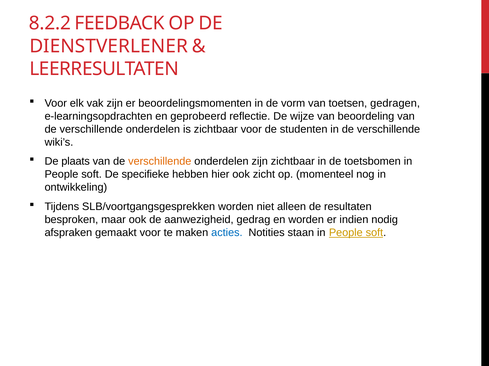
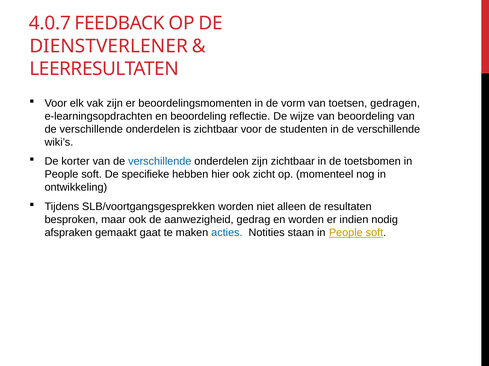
8.2.2: 8.2.2 -> 4.0.7 (50, 23)
en geprobeerd: geprobeerd -> beoordeling (198, 116)
plaats: plaats -> korter (75, 162)
verschillende colour: orange -> blue (160, 162)
gemaakt voor: voor -> gaat (150, 233)
